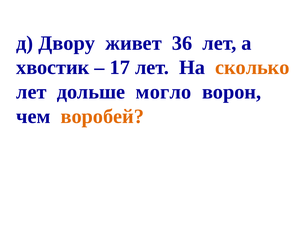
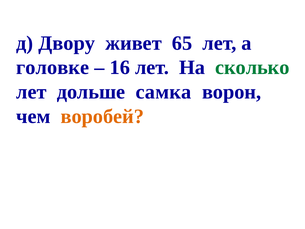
36: 36 -> 65 (182, 43)
хвостик: хвостик -> головке (53, 67)
17: 17 -> 16 (120, 67)
сколько colour: orange -> green (252, 67)
могло: могло -> самка (164, 92)
